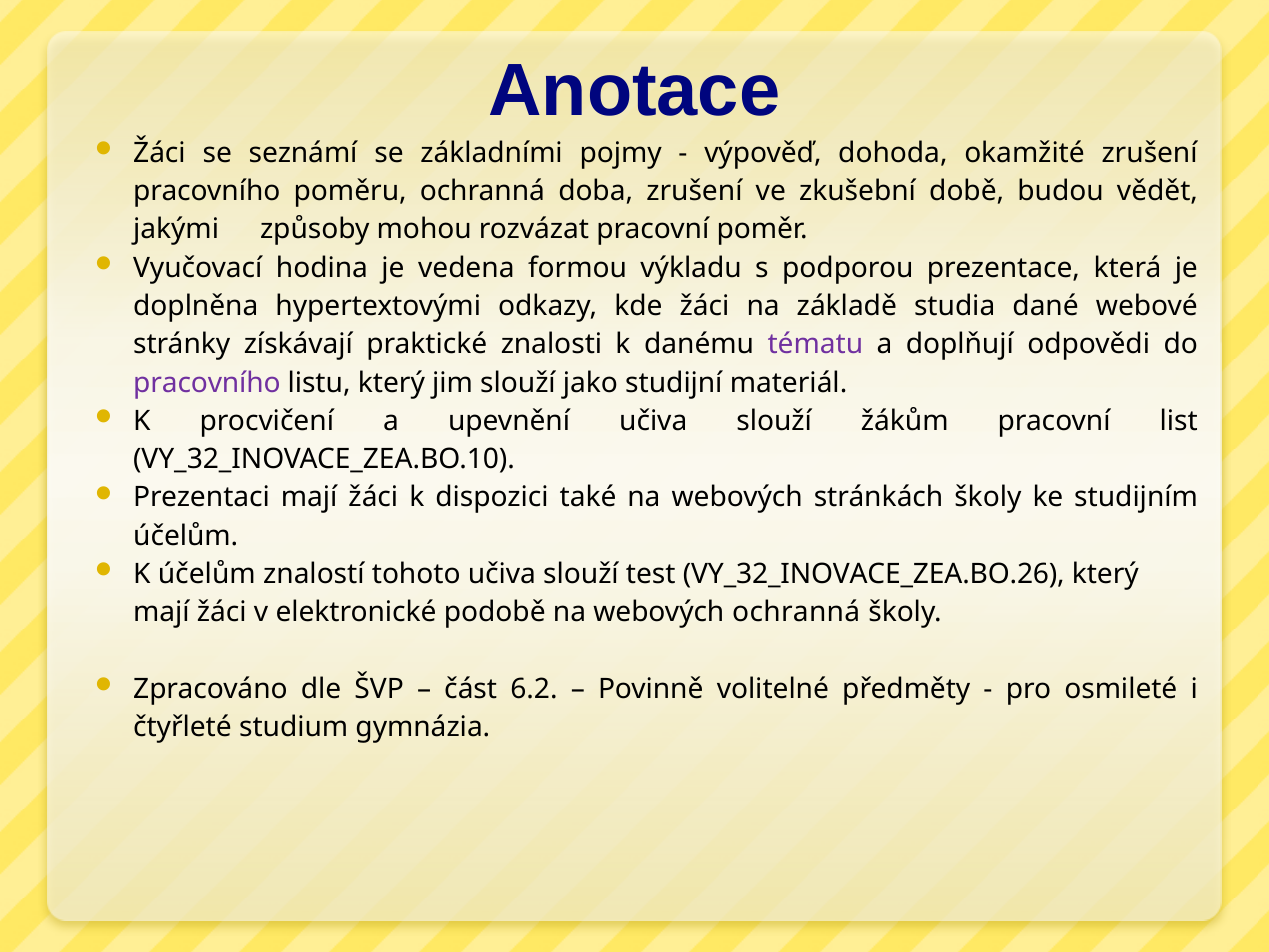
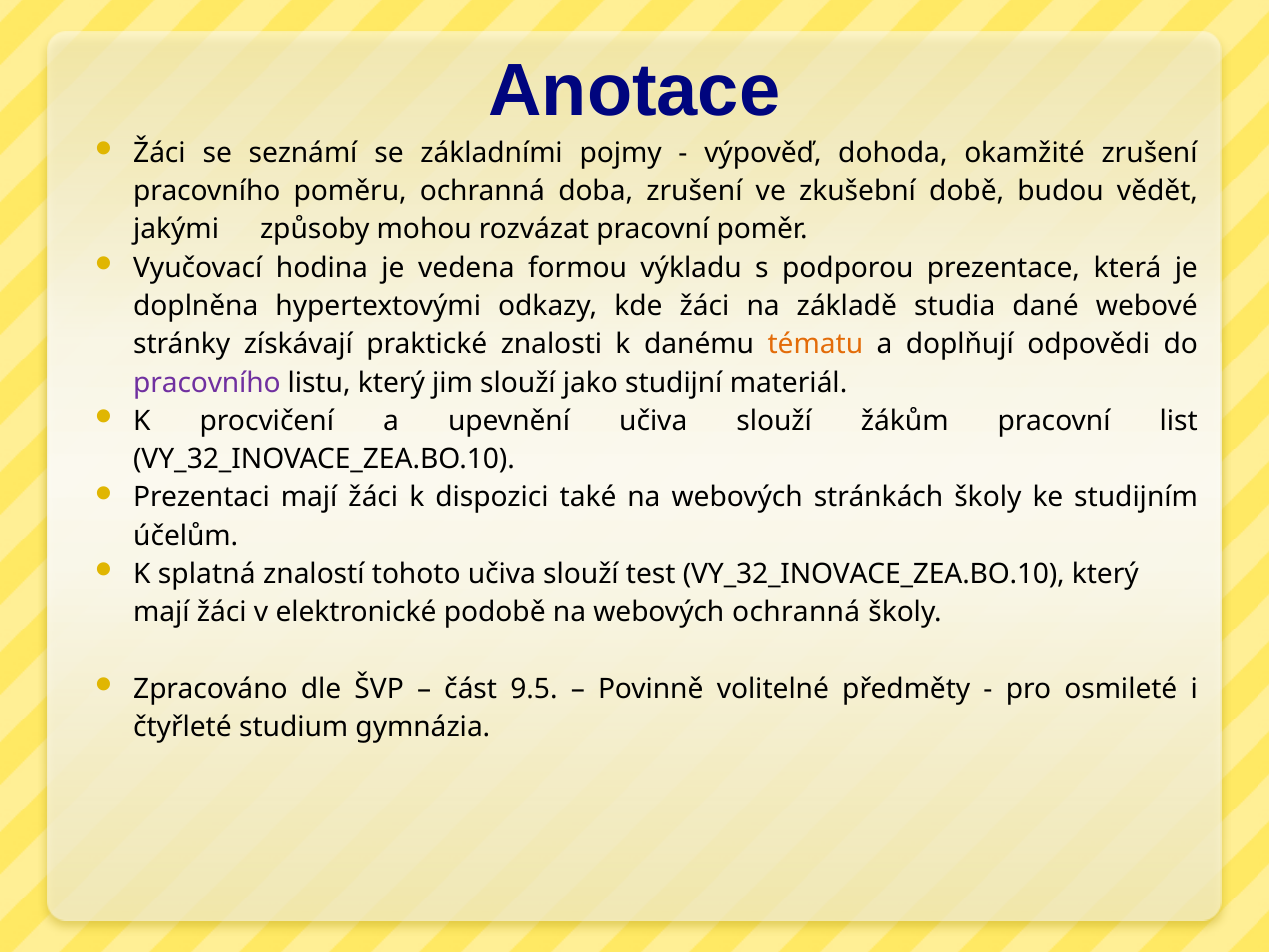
tématu colour: purple -> orange (815, 344)
K účelům: účelům -> splatná (207, 574)
test VY_32_INOVACE_ZEA.BO.26: VY_32_INOVACE_ZEA.BO.26 -> VY_32_INOVACE_ZEA.BO.10 (874, 574)
6.2: 6.2 -> 9.5 (534, 689)
